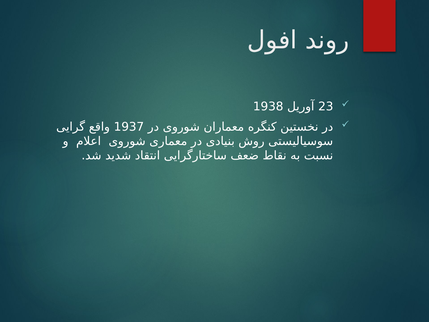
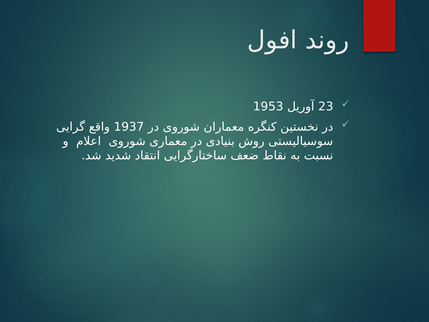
1938: 1938 -> 1953 (268, 106)
